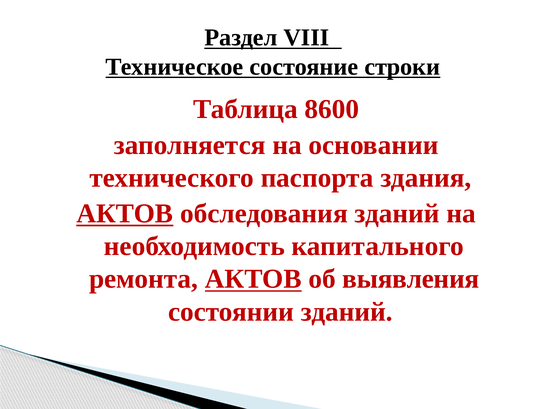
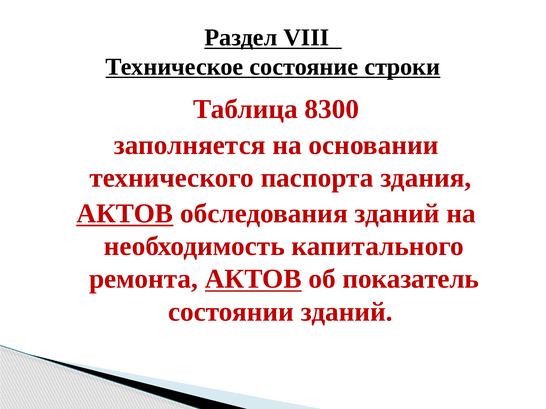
8600: 8600 -> 8300 (332, 109)
выявления: выявления -> показатель (411, 279)
